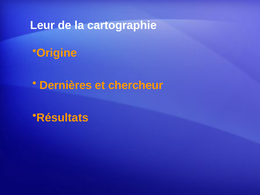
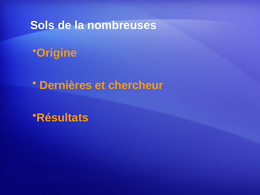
Leur: Leur -> Sols (42, 25)
cartographie: cartographie -> nombreuses (122, 25)
